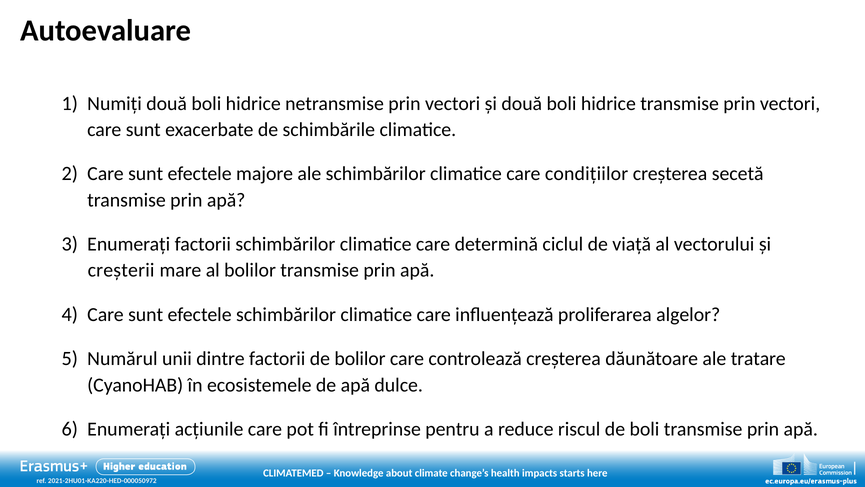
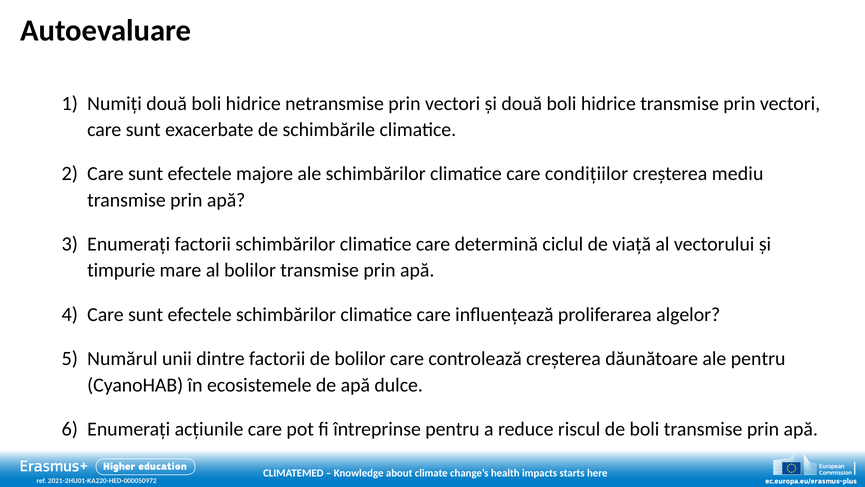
secetă: secetă -> mediu (738, 174)
creșterii: creșterii -> timpurie (121, 270)
ale tratare: tratare -> pentru (758, 359)
